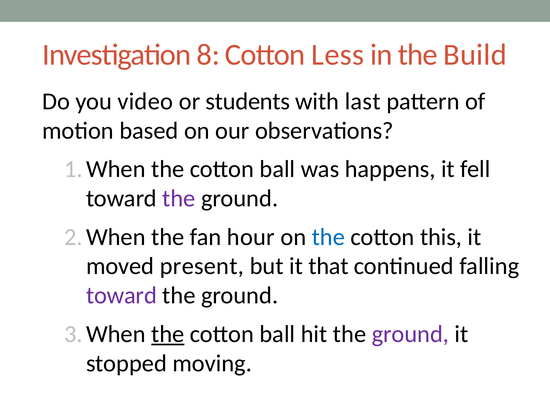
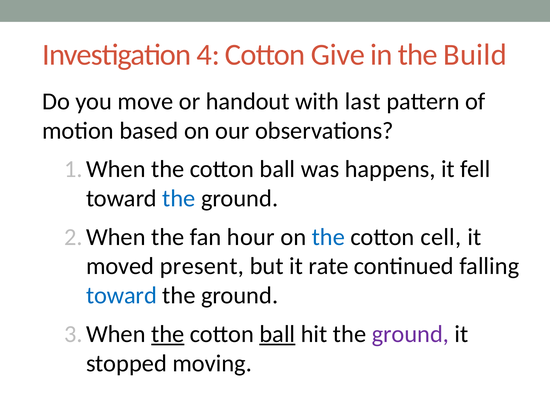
8: 8 -> 4 (208, 55)
Less: Less -> Give (338, 55)
video: video -> move (145, 102)
students: students -> handout (248, 102)
the colour: purple -> blue (179, 199)
this: this -> cell (441, 237)
that: that -> rate (329, 267)
toward colour: purple -> blue (121, 296)
ball underline: none -> present (277, 334)
